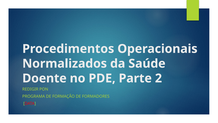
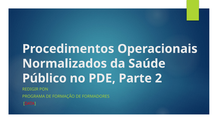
Doente: Doente -> Público (44, 78)
